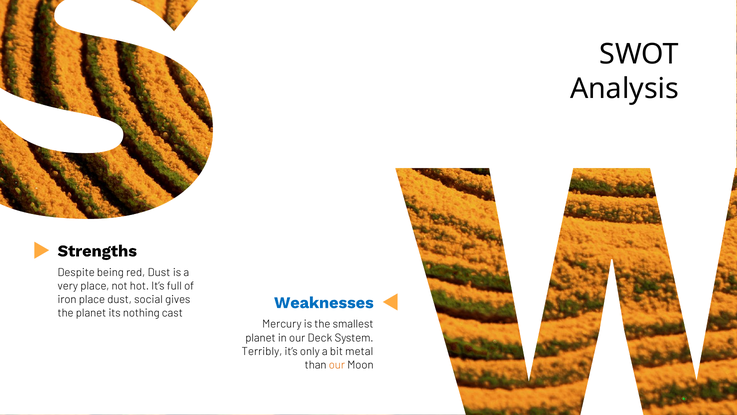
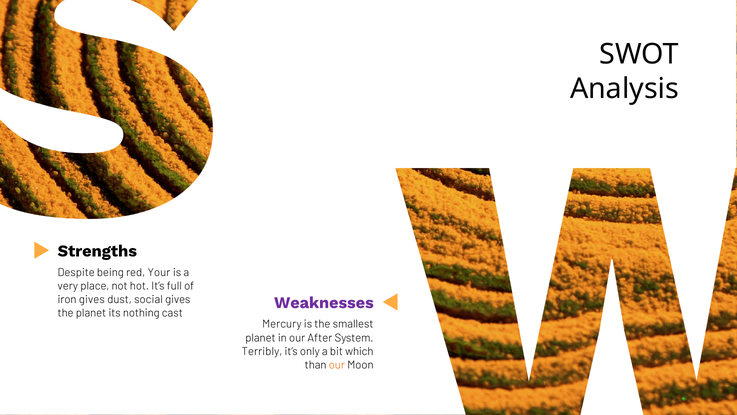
red Dust: Dust -> Your (159, 272)
iron place: place -> gives (92, 299)
Weaknesses colour: blue -> purple (324, 302)
Deck: Deck -> After (320, 337)
metal: metal -> which (359, 351)
